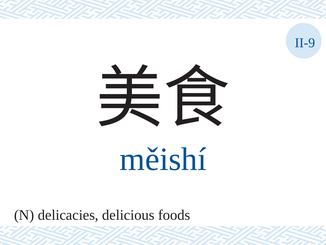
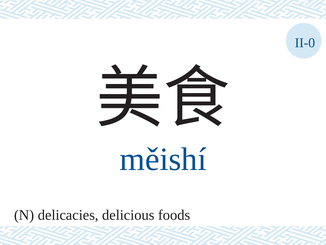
II-9: II-9 -> II-0 (305, 43)
